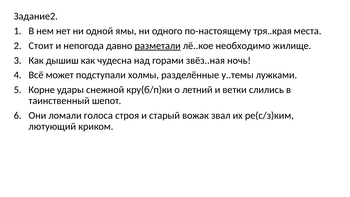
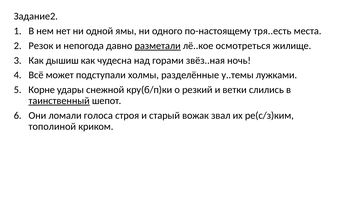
тря..края: тря..края -> тря..есть (272, 31)
Стоит: Стоит -> Резок (41, 46)
необходимо: необходимо -> осмотреться (243, 46)
летний: летний -> резкий (197, 90)
таинственный underline: none -> present (59, 101)
лютующий: лютующий -> тополиной (52, 126)
